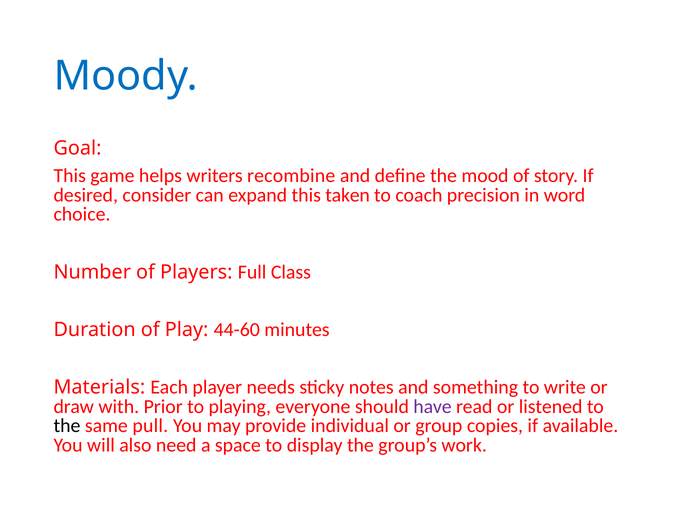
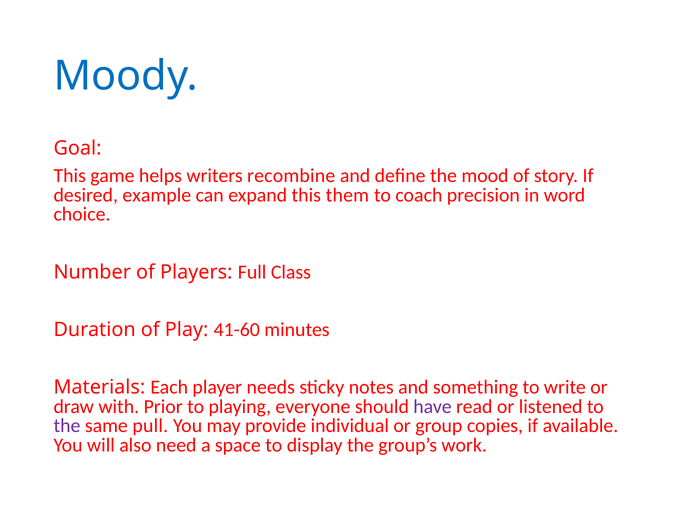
consider: consider -> example (157, 195)
taken: taken -> them (347, 195)
44-60: 44-60 -> 41-60 (237, 330)
the colour: black -> purple (67, 426)
